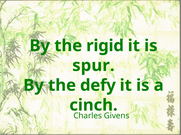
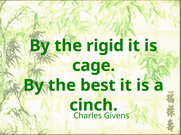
spur: spur -> cage (94, 66)
defy: defy -> best (98, 86)
